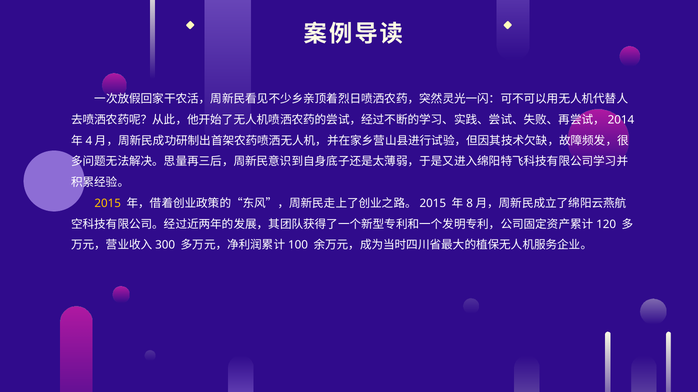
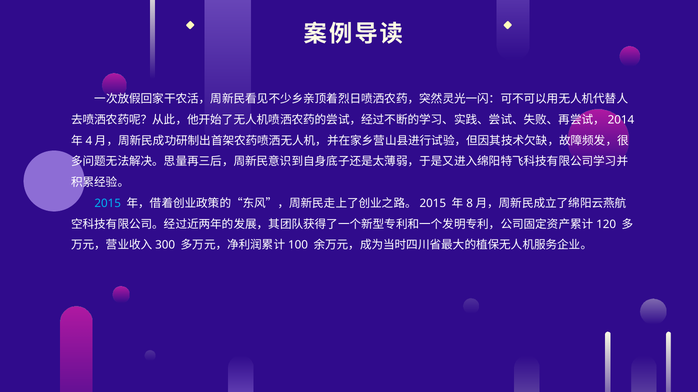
2015 colour: yellow -> light blue (108, 204)
